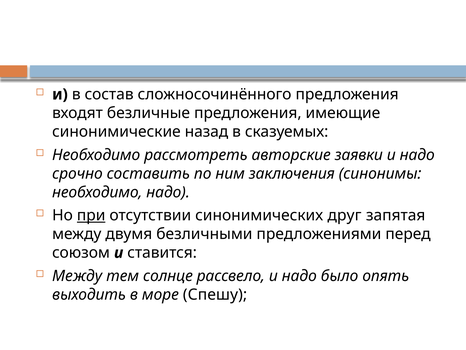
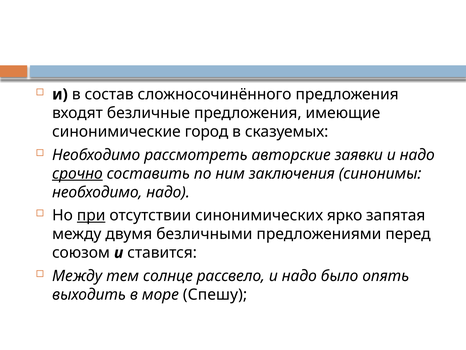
назад: назад -> город (206, 132)
срочно underline: none -> present (77, 173)
друг: друг -> ярко (345, 215)
